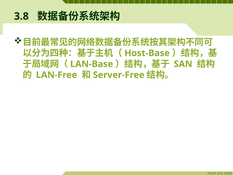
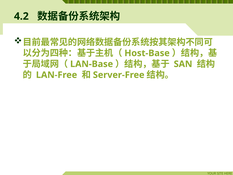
3.8: 3.8 -> 4.2 (21, 16)
